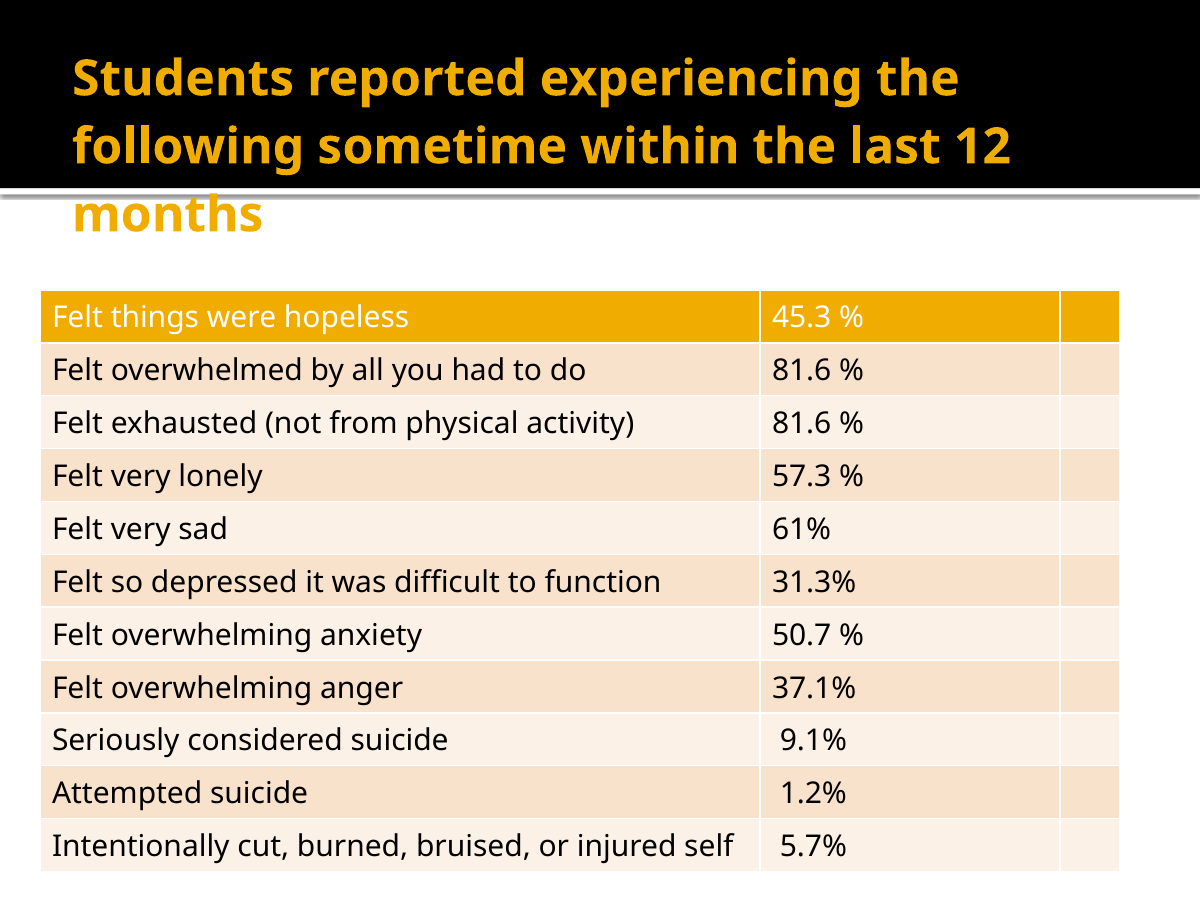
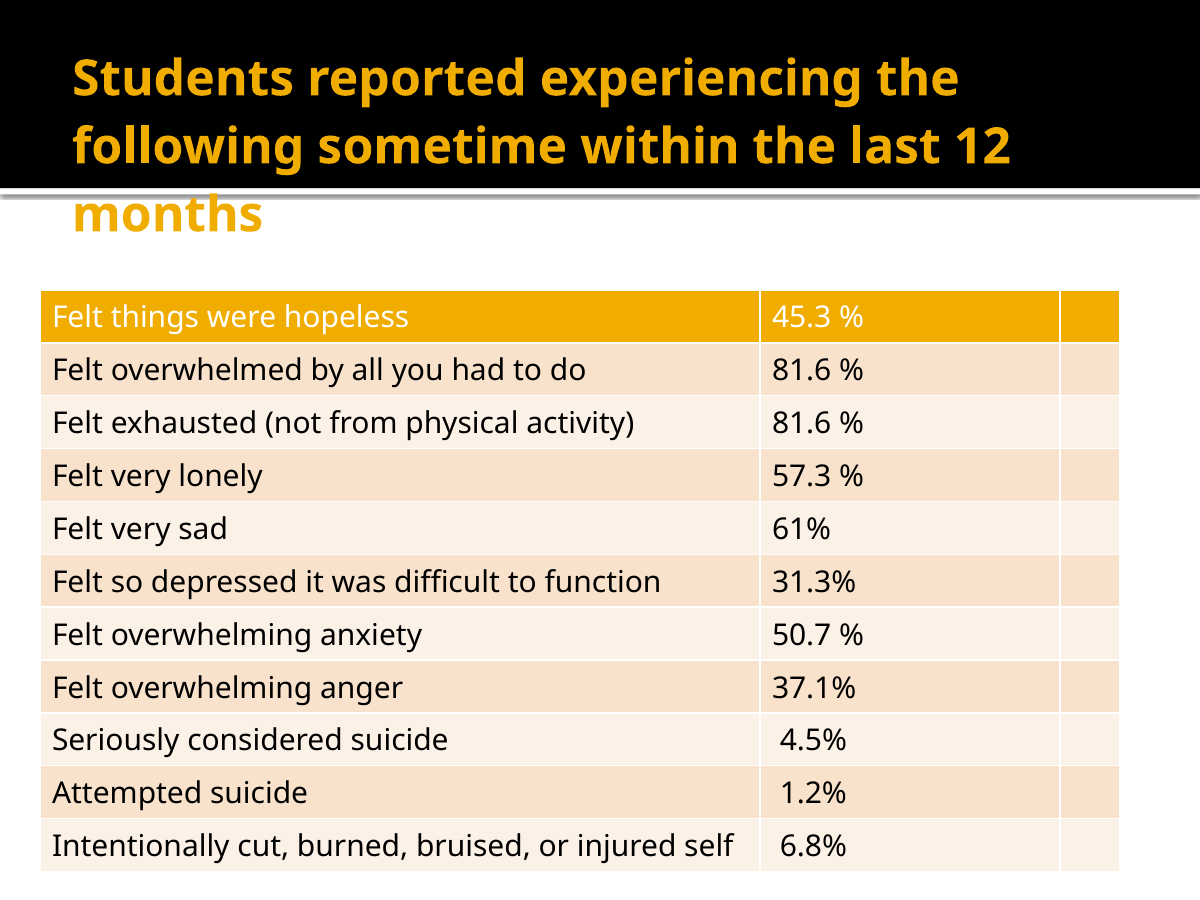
9.1%: 9.1% -> 4.5% (813, 741)
5.7%: 5.7% -> 6.8% (813, 847)
